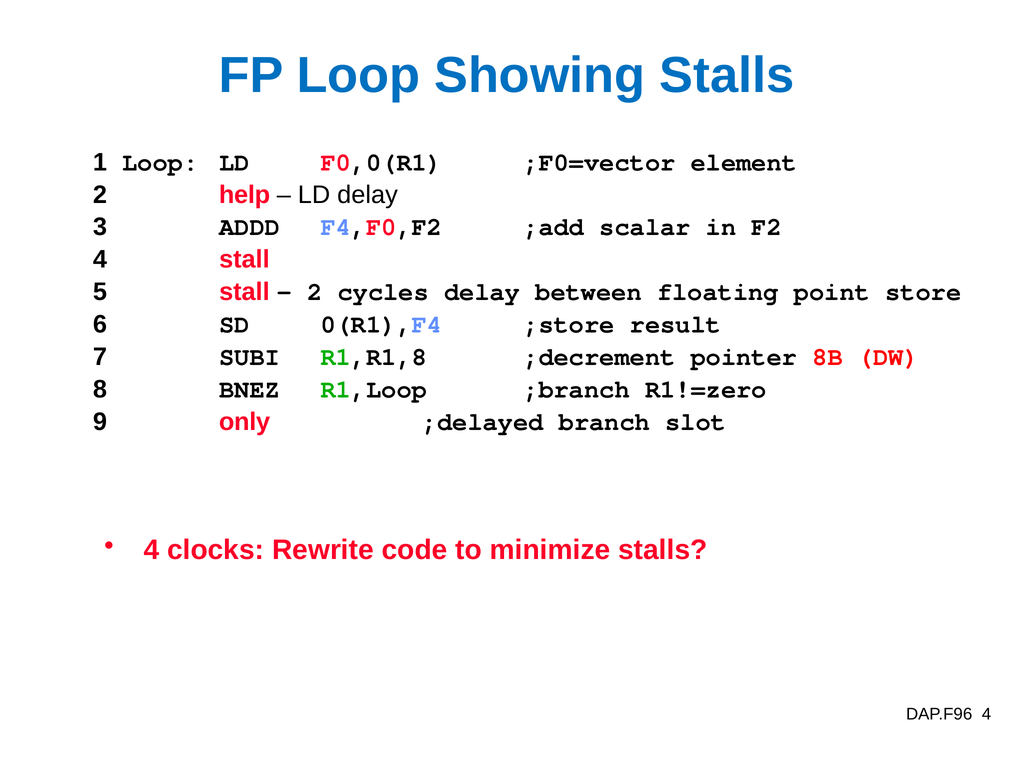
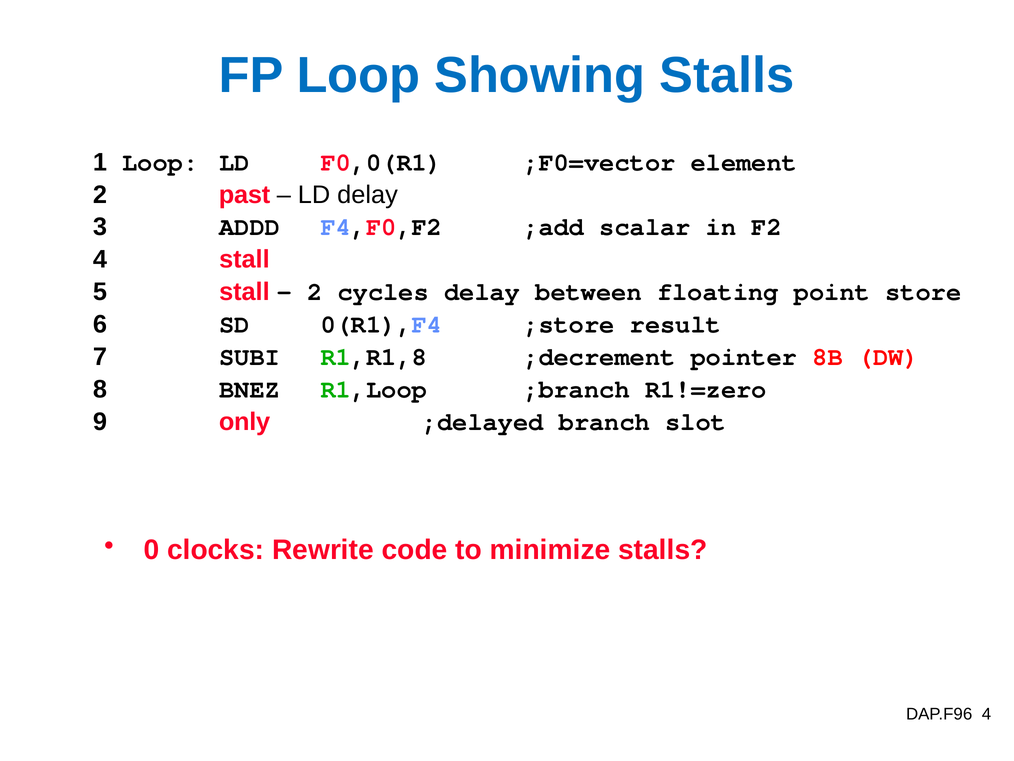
help: help -> past (245, 195)
4: 4 -> 0 (151, 549)
